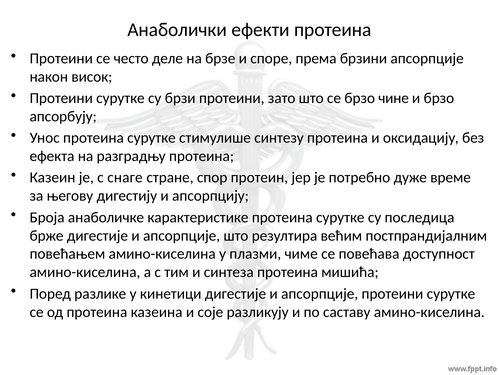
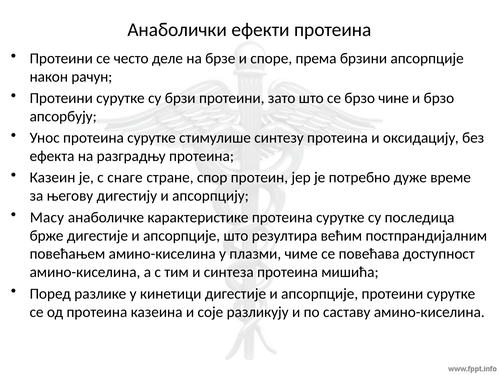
висок: висок -> рачун (92, 77)
Броја: Броја -> Масу (47, 217)
